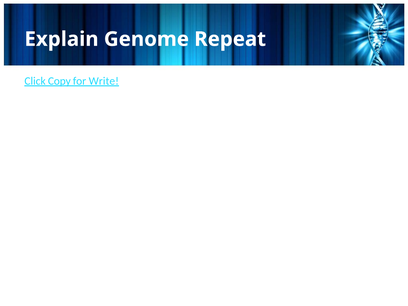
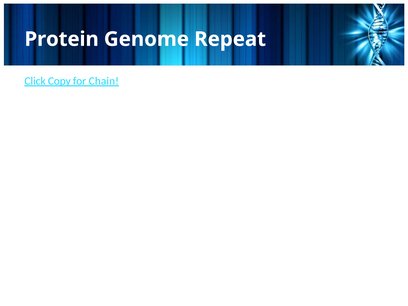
Explain: Explain -> Protein (62, 39)
Write: Write -> Chain (104, 81)
